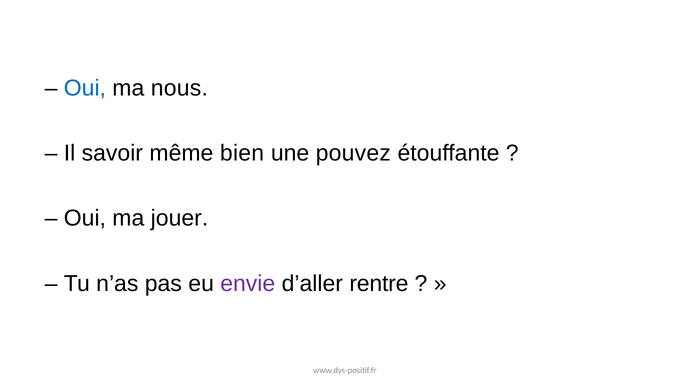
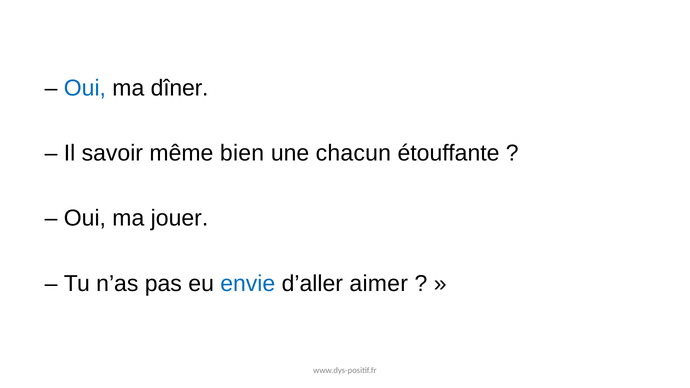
nous: nous -> dîner (180, 88)
pouvez: pouvez -> chacun (353, 153)
envie colour: purple -> blue (248, 284)
rentre: rentre -> aimer (379, 284)
